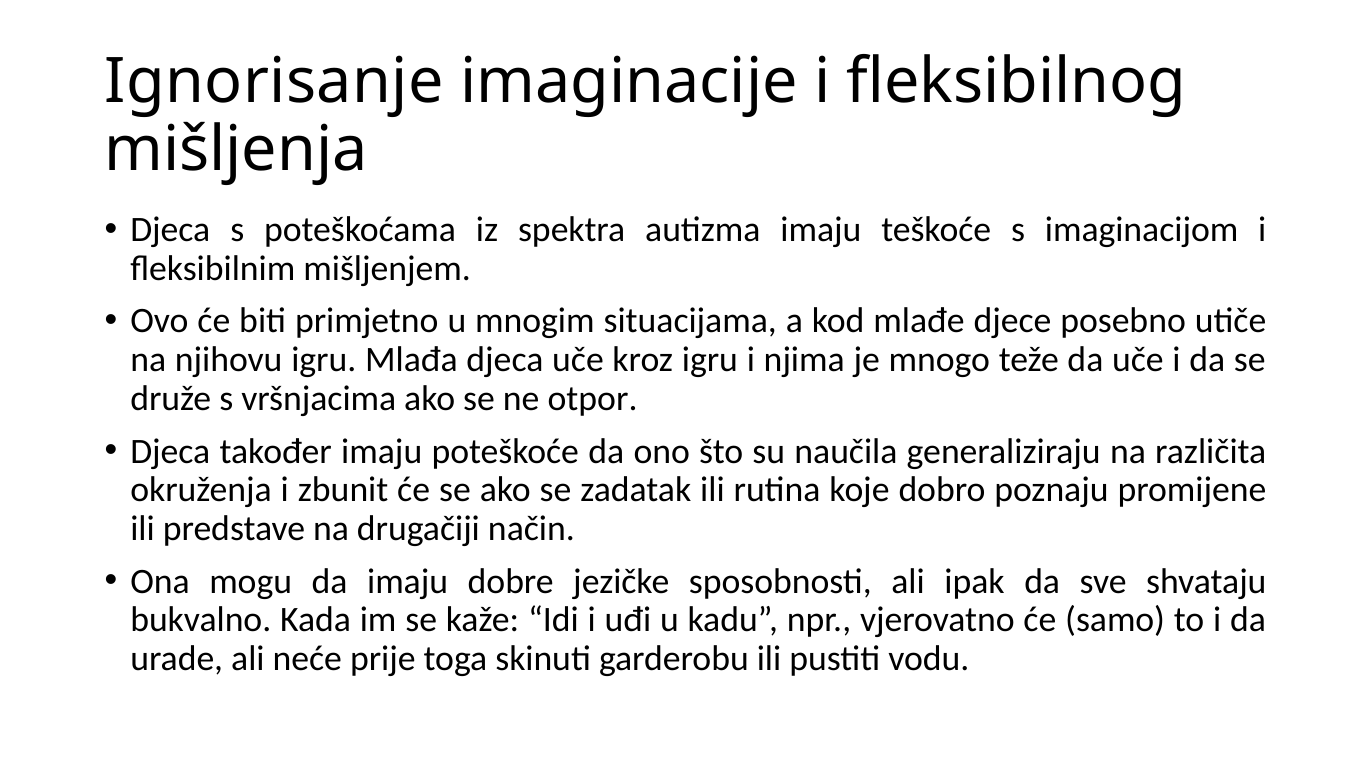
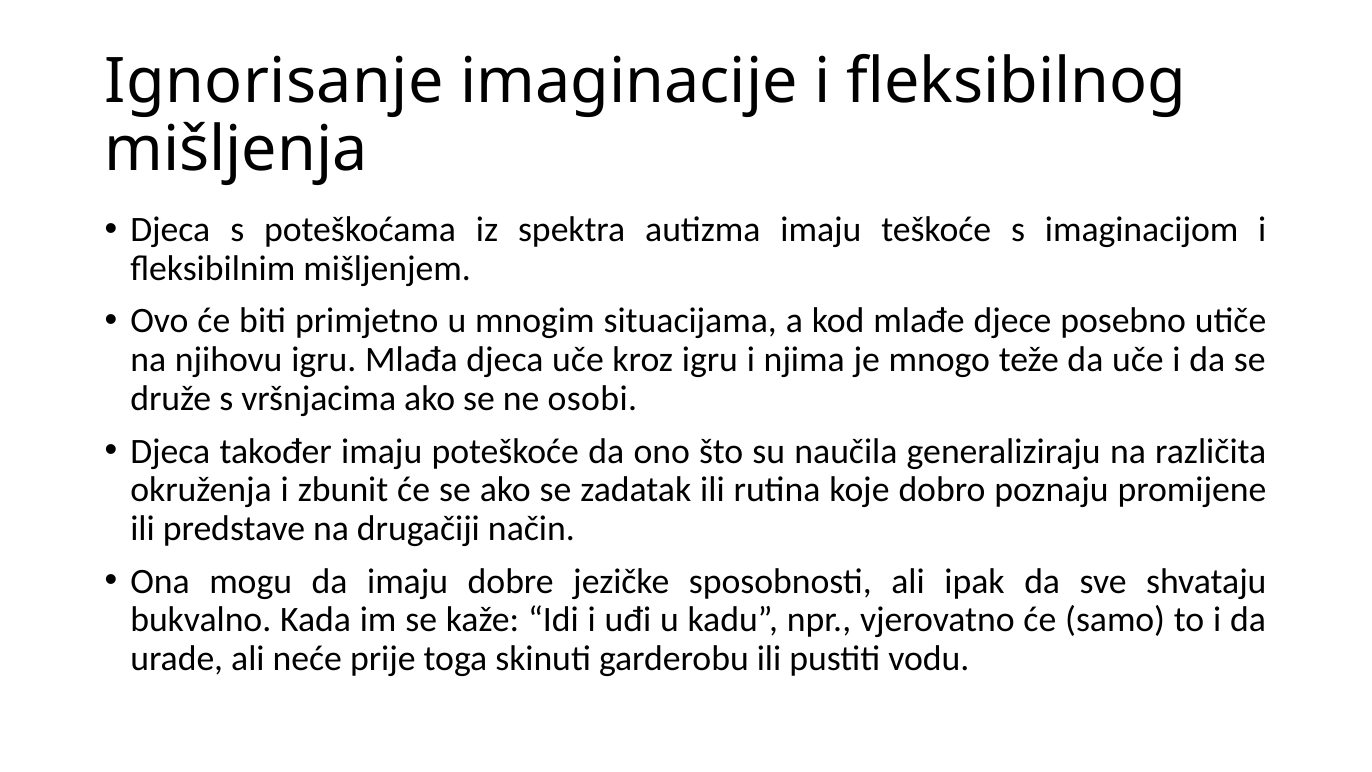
otpor: otpor -> osobi (592, 398)
